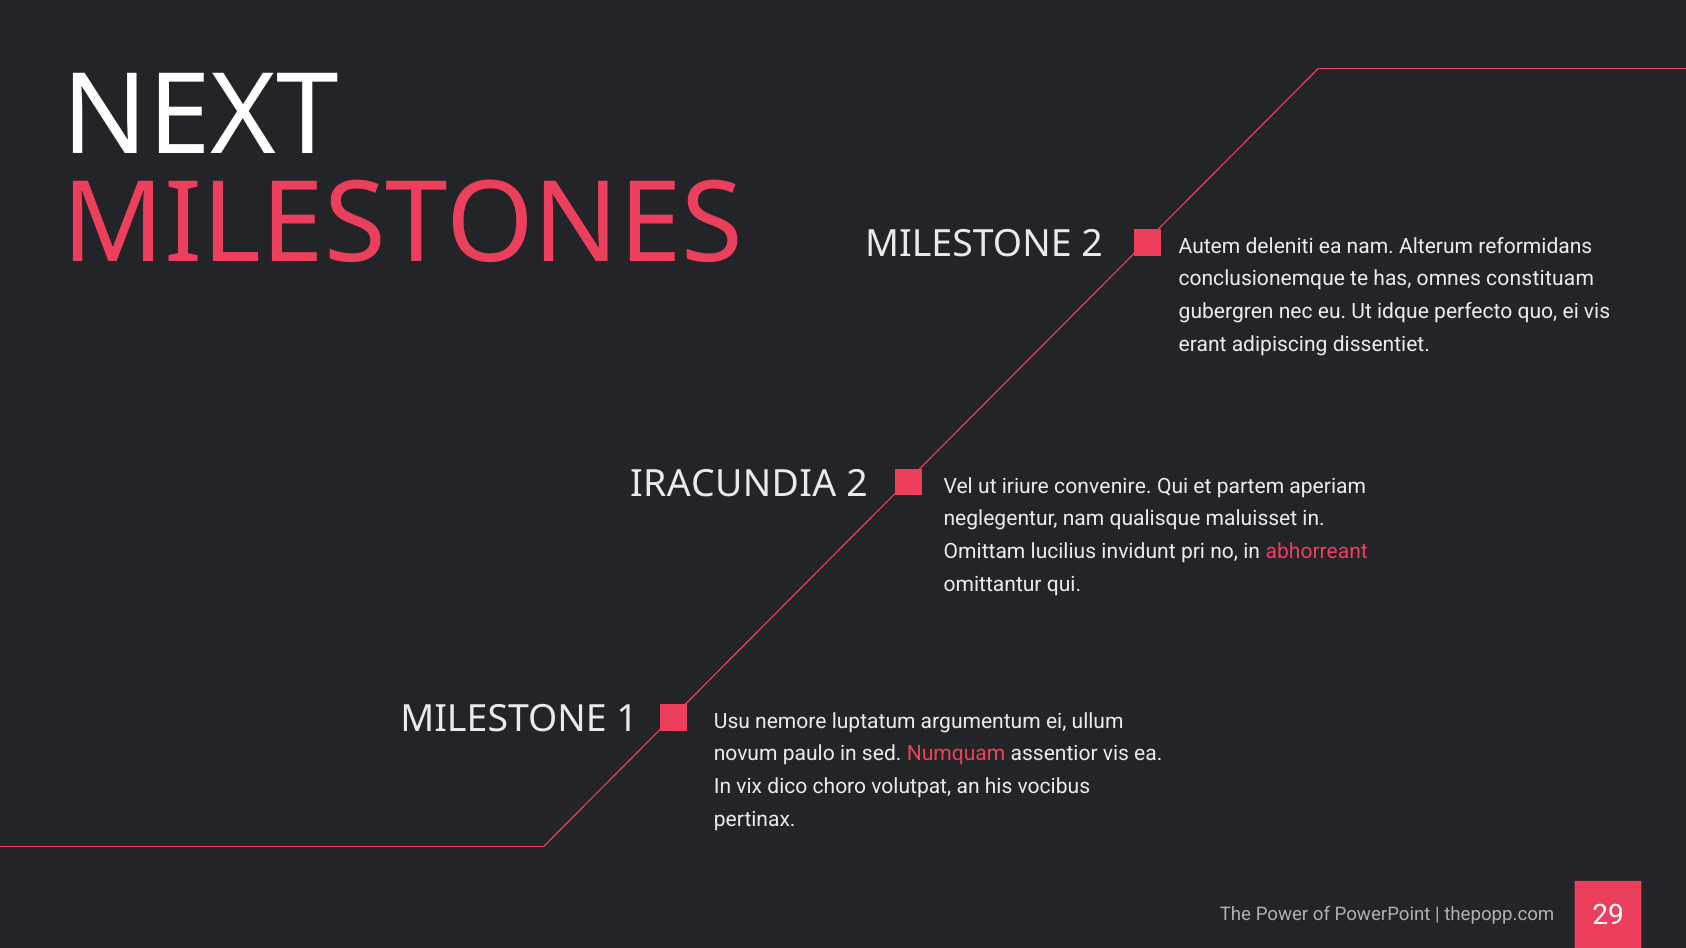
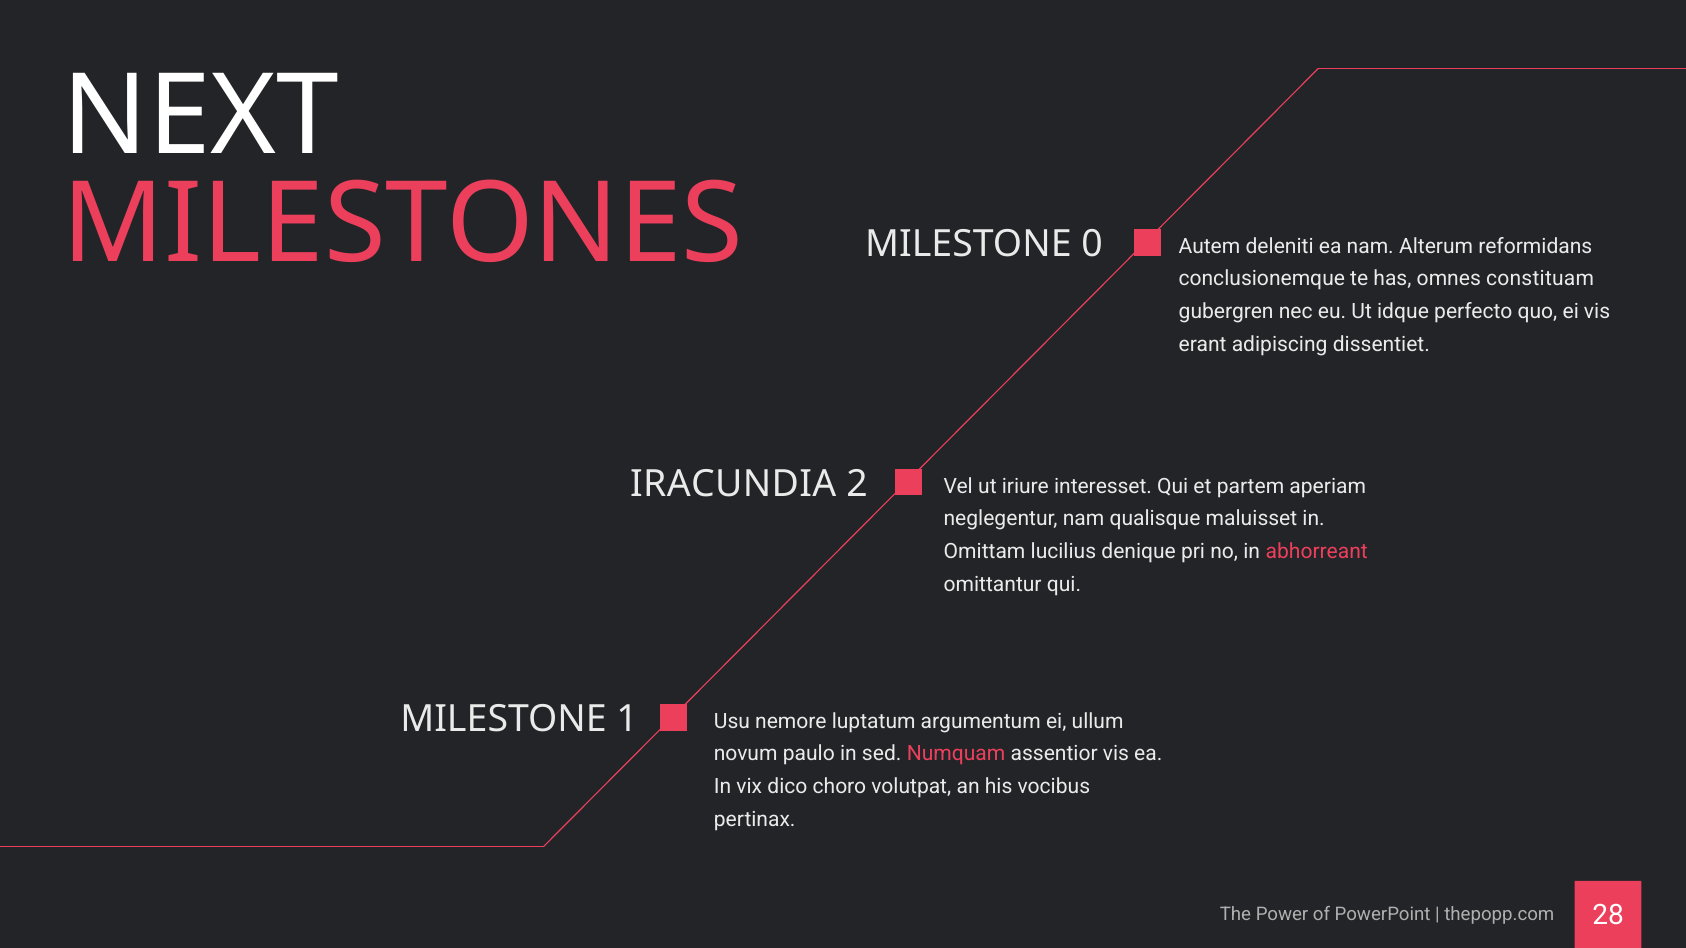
MILESTONE 2: 2 -> 0 (1092, 244)
convenire: convenire -> interesset (1103, 486)
invidunt: invidunt -> denique (1139, 552)
29: 29 -> 28 (1608, 915)
